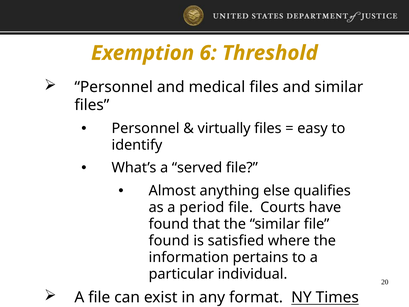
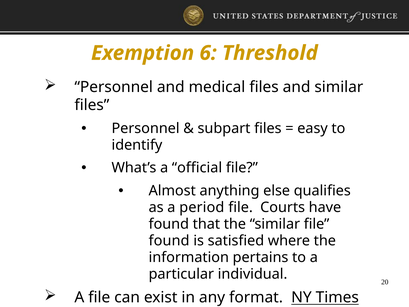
virtually: virtually -> subpart (224, 128)
served: served -> official (197, 168)
